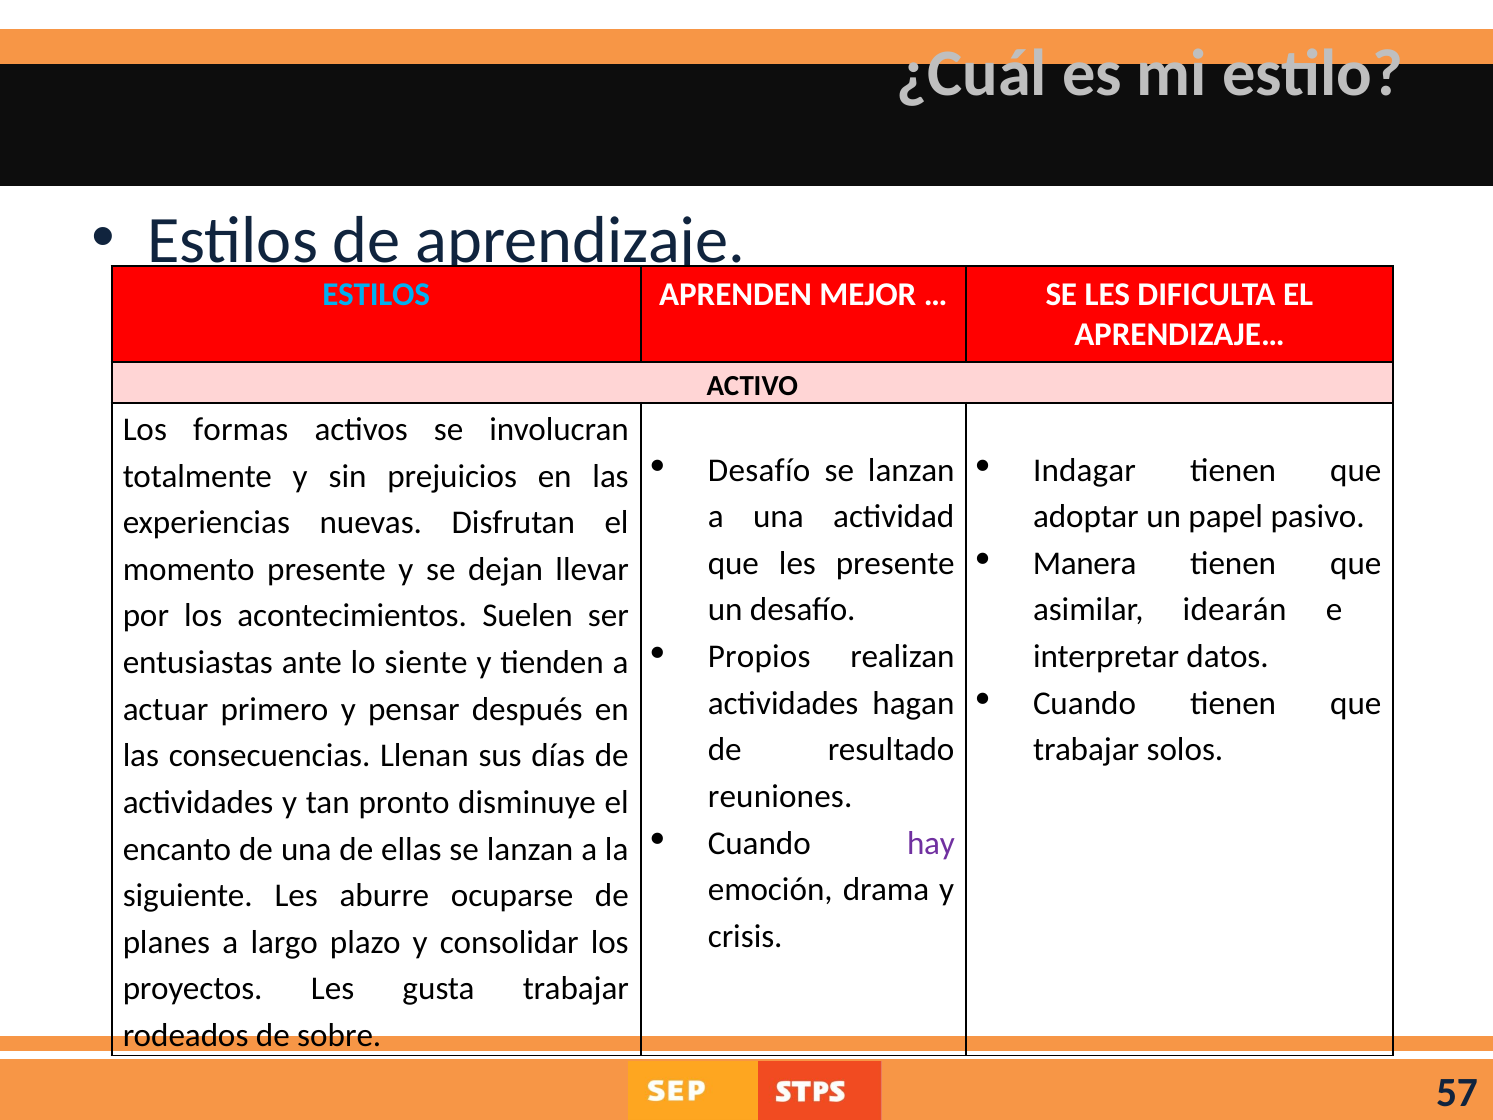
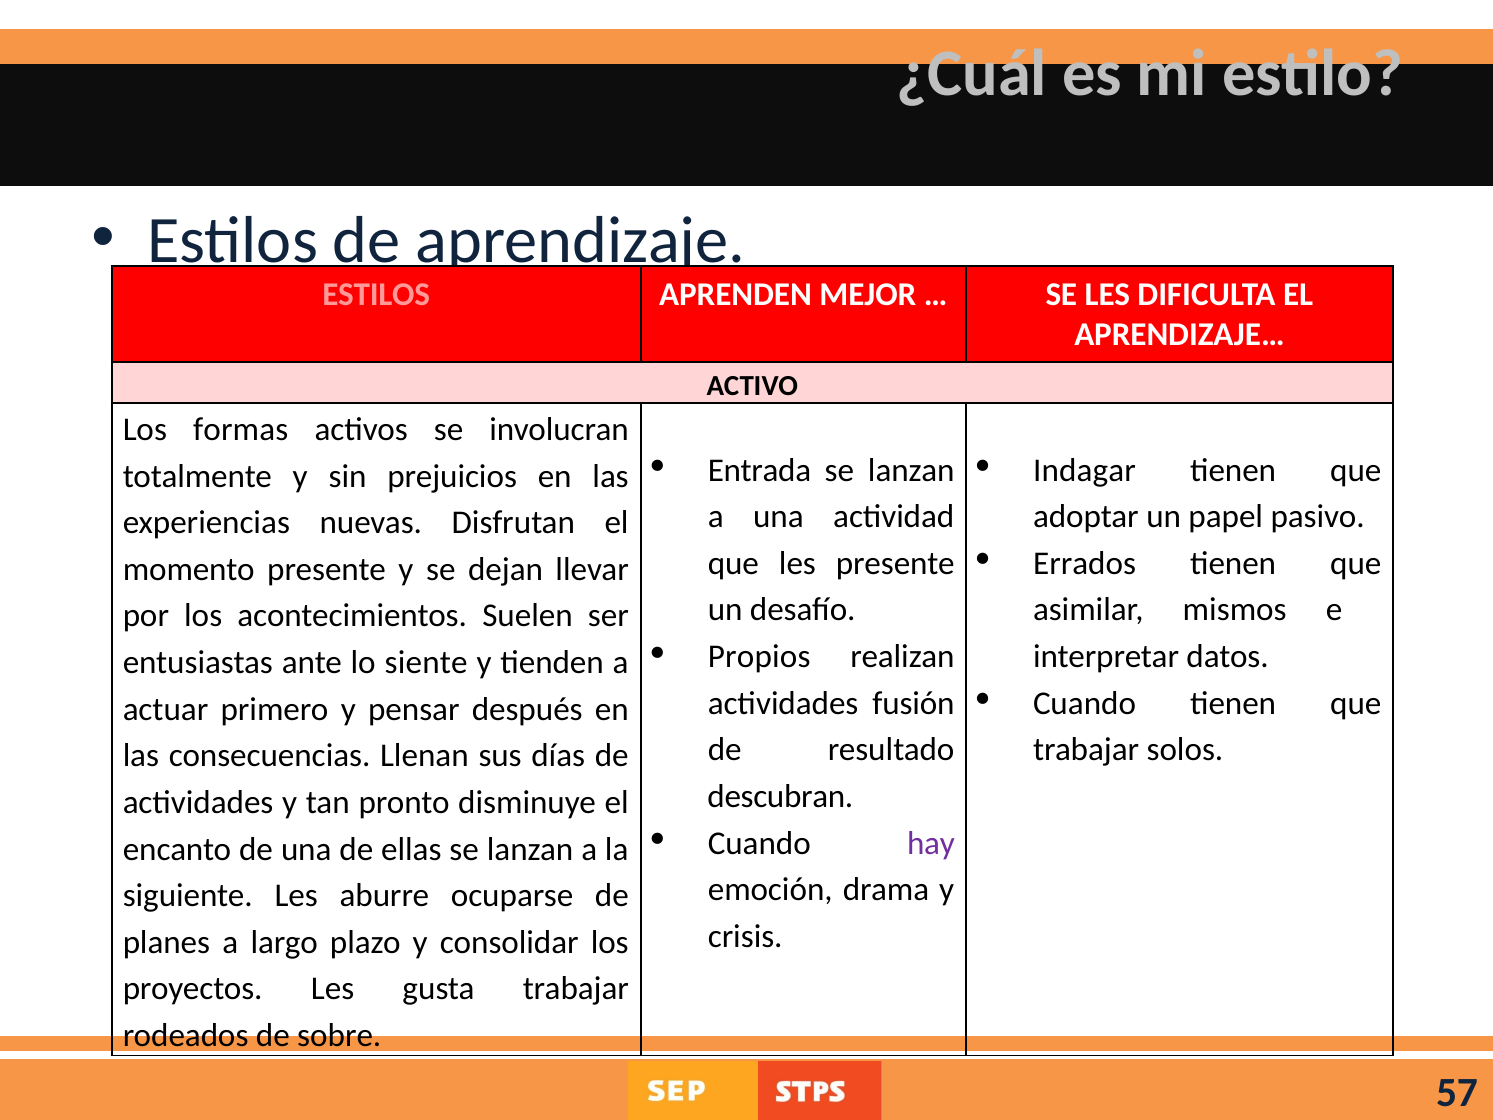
ESTILOS colour: light blue -> pink (376, 294)
Desafío: Desafío -> Entrada (759, 470)
Manera: Manera -> Errados (1085, 563)
idearán: idearán -> mismos (1235, 610)
hagan: hagan -> fusión (914, 703)
reuniones: reuniones -> descubran (780, 796)
